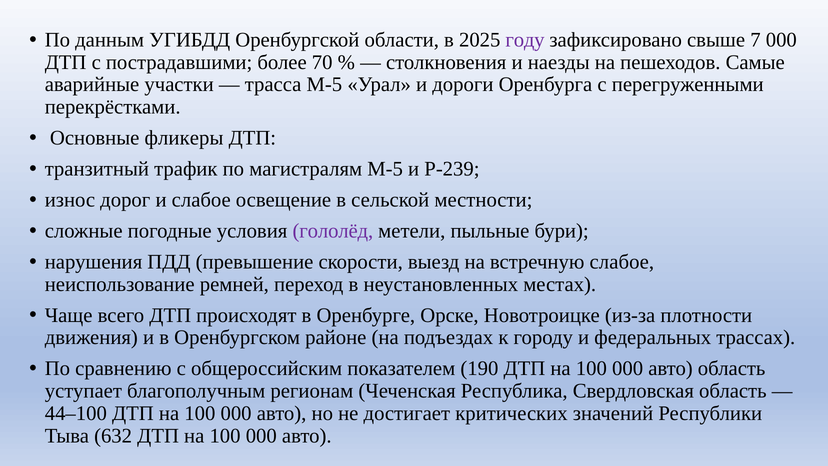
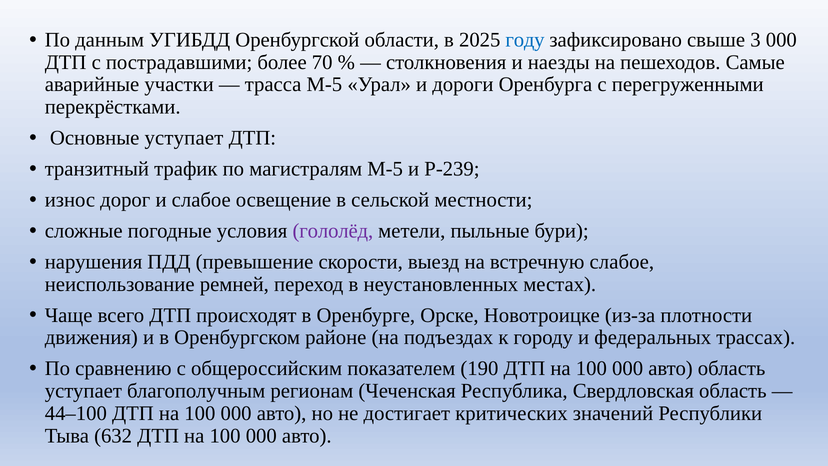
году colour: purple -> blue (525, 40)
7: 7 -> 3 (755, 40)
Основные фликеры: фликеры -> уступает (184, 138)
